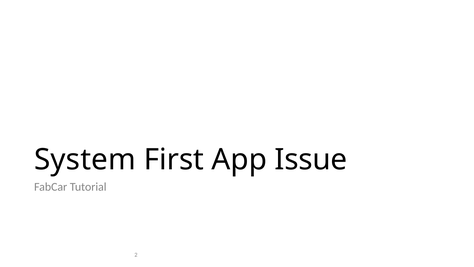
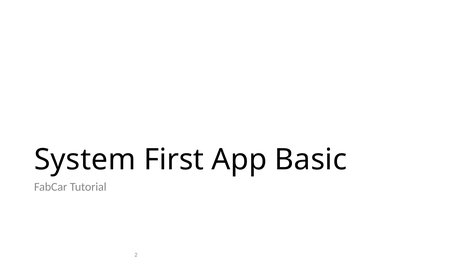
Issue: Issue -> Basic (311, 159)
